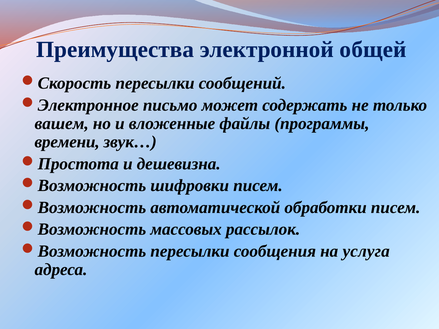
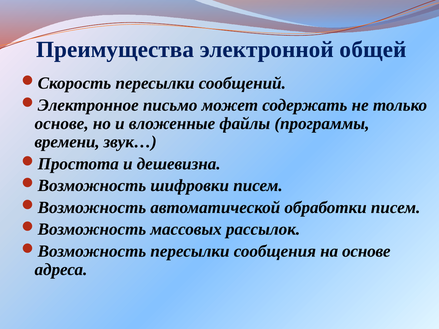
вашем: вашем -> основе (62, 124)
на услуга: услуга -> основе (366, 251)
